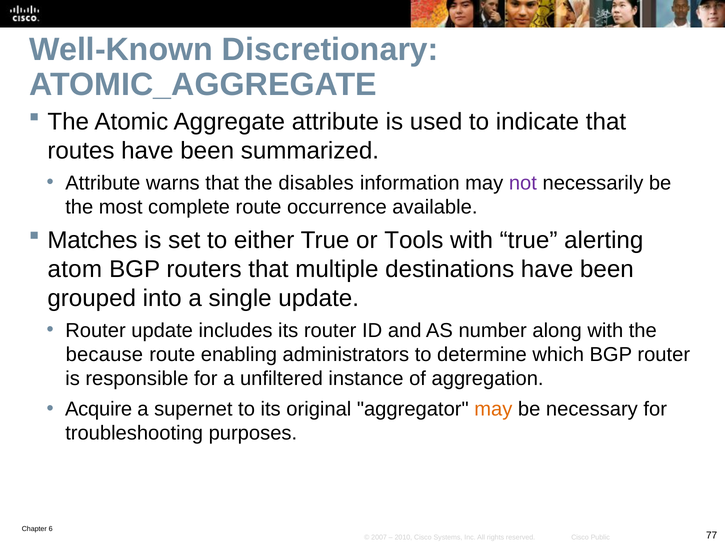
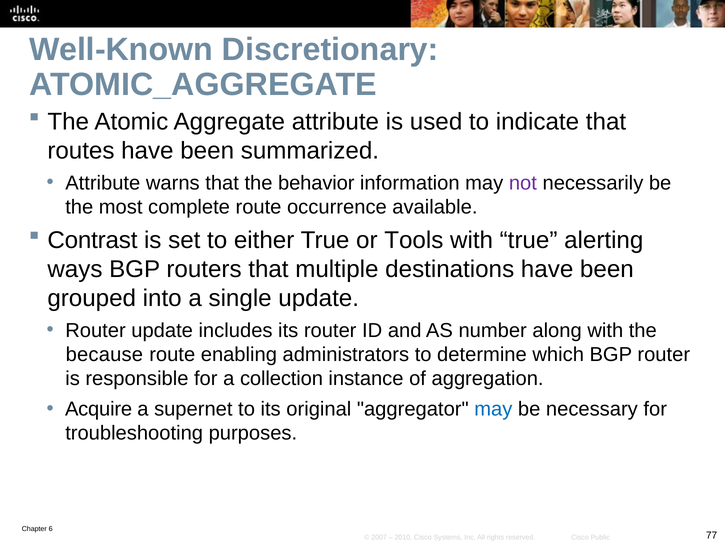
disables: disables -> behavior (316, 183)
Matches: Matches -> Contrast (92, 240)
atom: atom -> ways (75, 269)
unfiltered: unfiltered -> collection (282, 379)
may colour: orange -> blue (493, 409)
